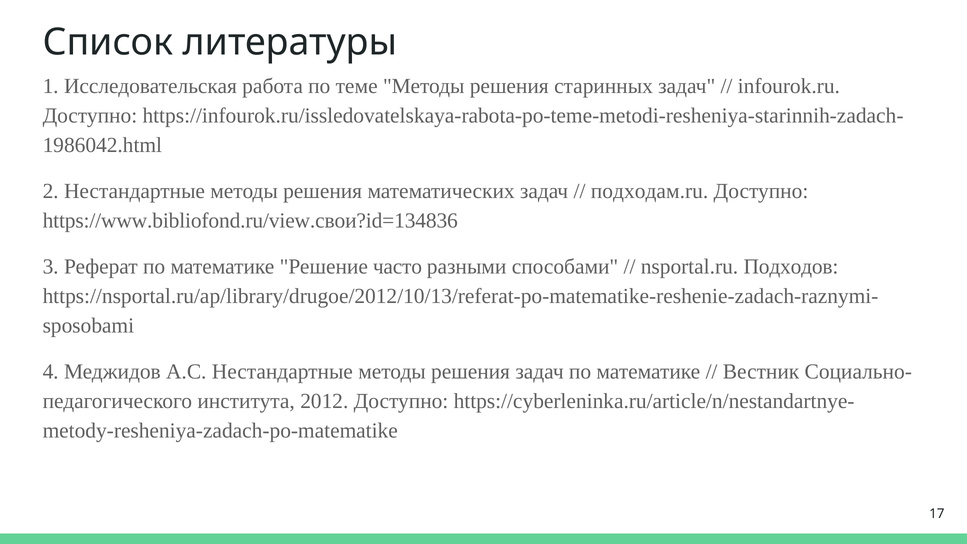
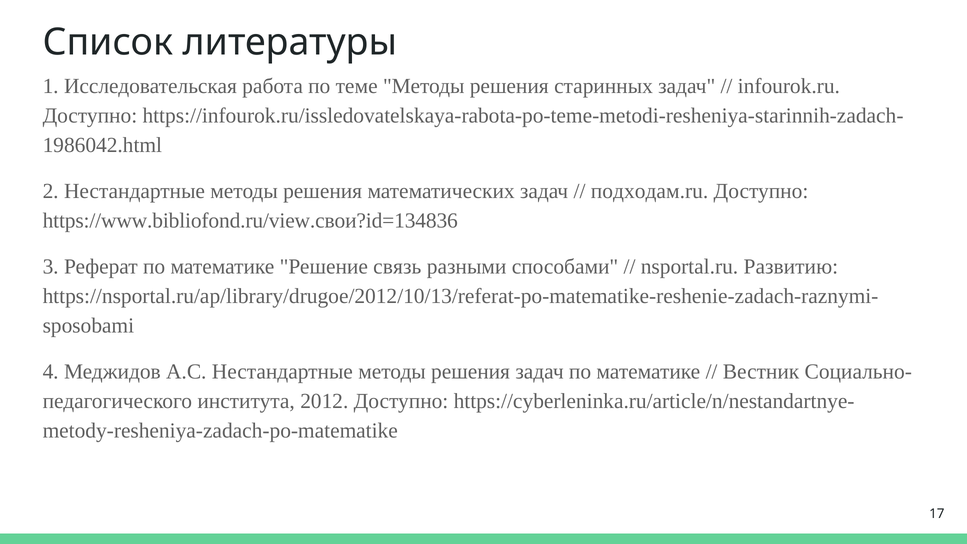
часто: часто -> связь (397, 266)
Подходов: Подходов -> Развитию (791, 266)
